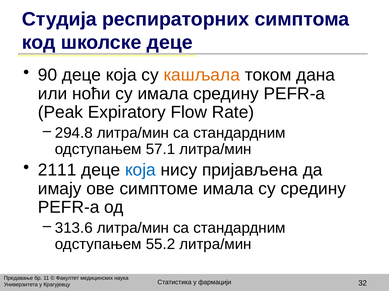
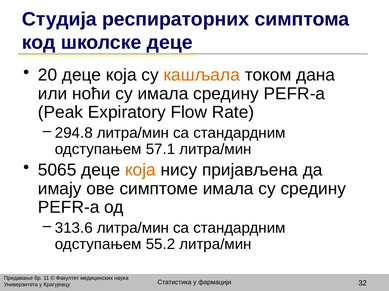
90: 90 -> 20 (48, 75)
2111: 2111 -> 5065 (57, 170)
која colour: blue -> orange (140, 170)
